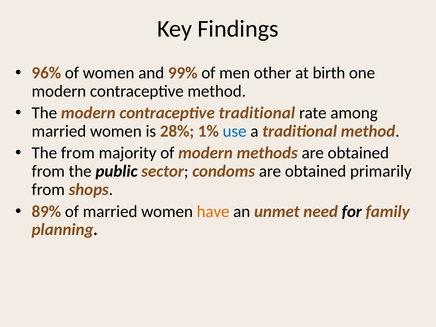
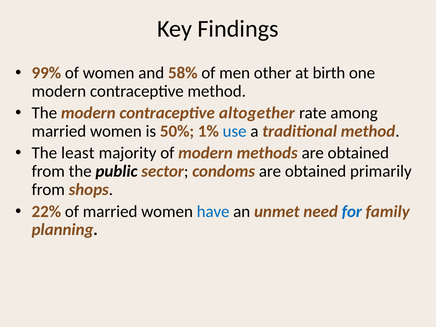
96%: 96% -> 99% (46, 73)
99%: 99% -> 58% (183, 73)
contraceptive traditional: traditional -> altogether (257, 113)
28%: 28% -> 50% (177, 131)
The from: from -> least (78, 153)
89%: 89% -> 22% (46, 211)
have colour: orange -> blue (213, 211)
for colour: black -> blue (352, 211)
